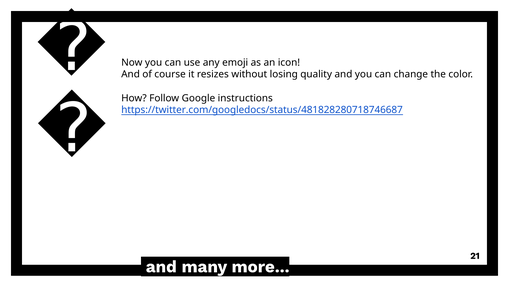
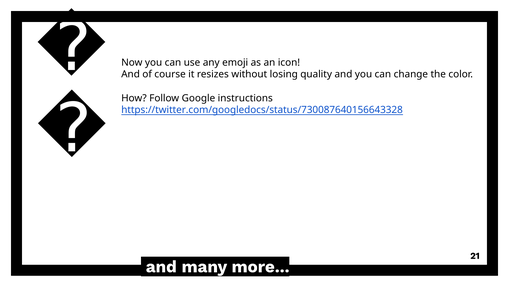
https://twitter.com/googledocs/status/481828280718746687: https://twitter.com/googledocs/status/481828280718746687 -> https://twitter.com/googledocs/status/730087640156643328 (262, 110)
